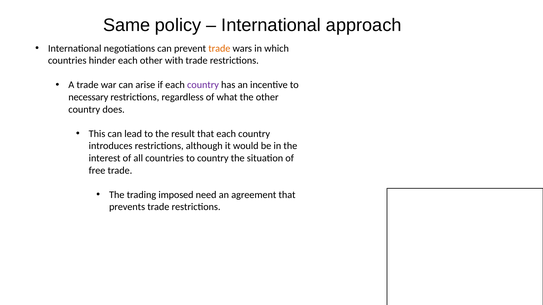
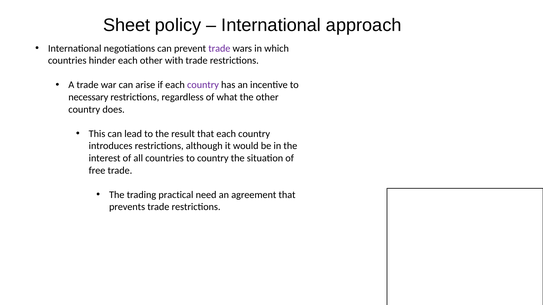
Same: Same -> Sheet (127, 25)
trade colour: orange -> purple (219, 48)
imposed: imposed -> practical (176, 195)
